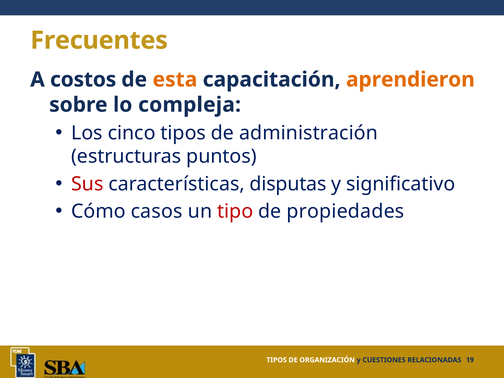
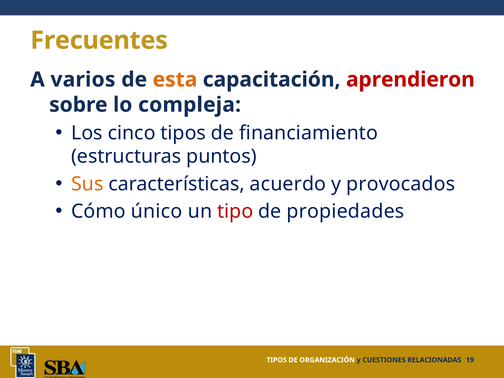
costos: costos -> varios (83, 80)
aprendieron colour: orange -> red (410, 80)
administración: administración -> financiamiento (309, 133)
Sus colour: red -> orange (87, 184)
disputas: disputas -> acuerdo (288, 184)
significativo: significativo -> provocados (401, 184)
casos: casos -> único (157, 211)
